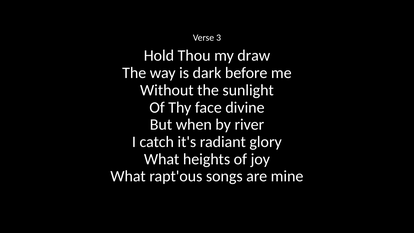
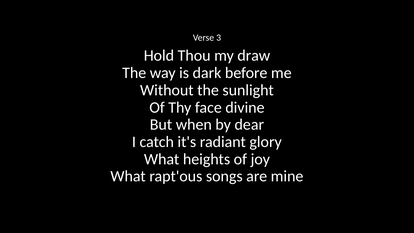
river: river -> dear (249, 125)
